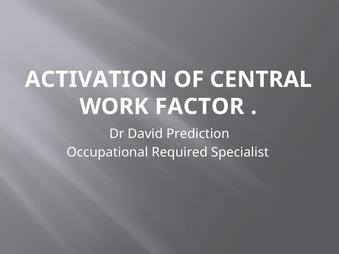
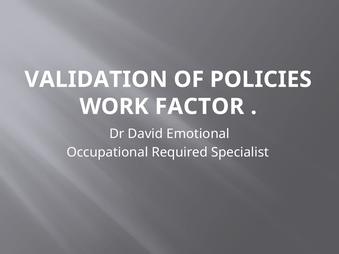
ACTIVATION: ACTIVATION -> VALIDATION (96, 80)
CENTRAL: CENTRAL -> POLICIES (261, 80)
Prediction: Prediction -> Emotional (198, 134)
